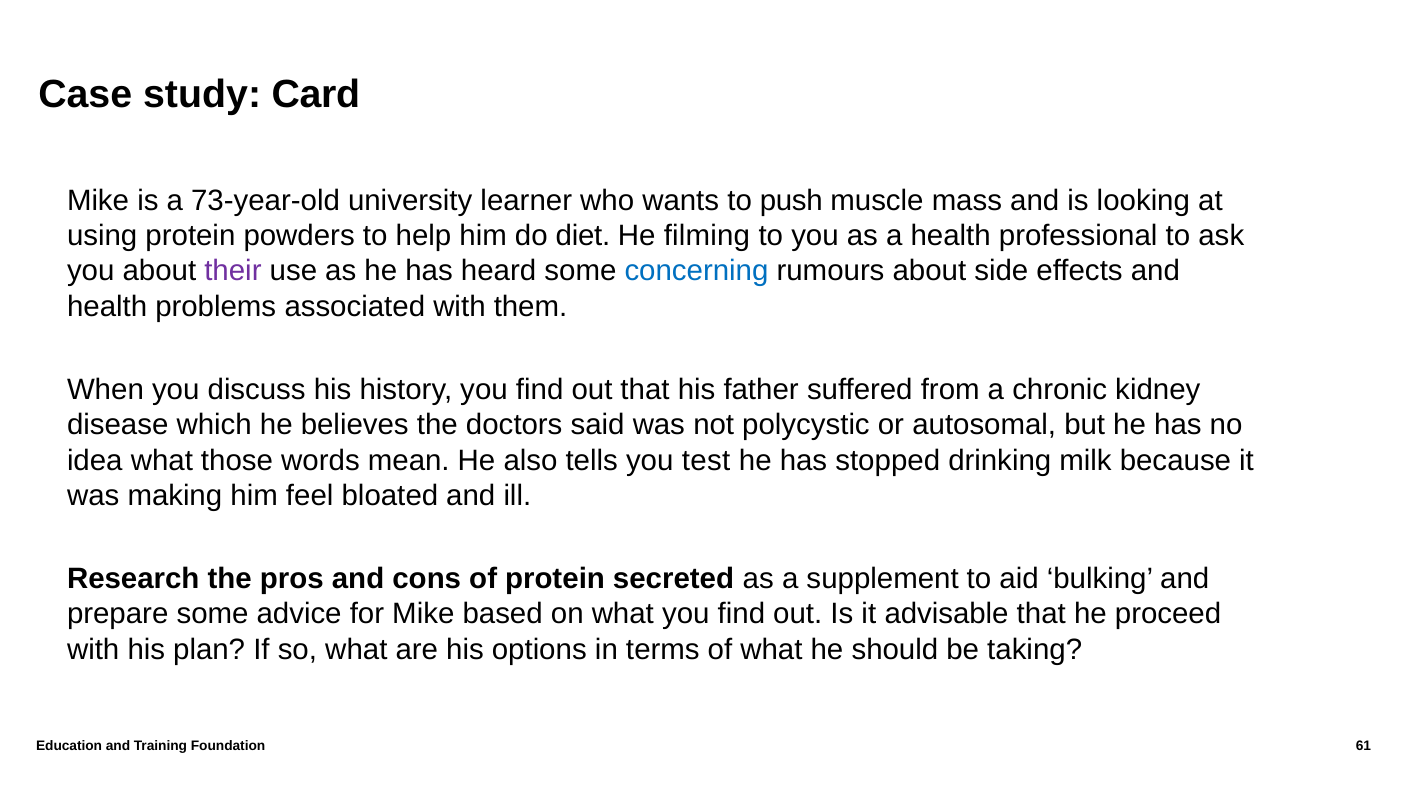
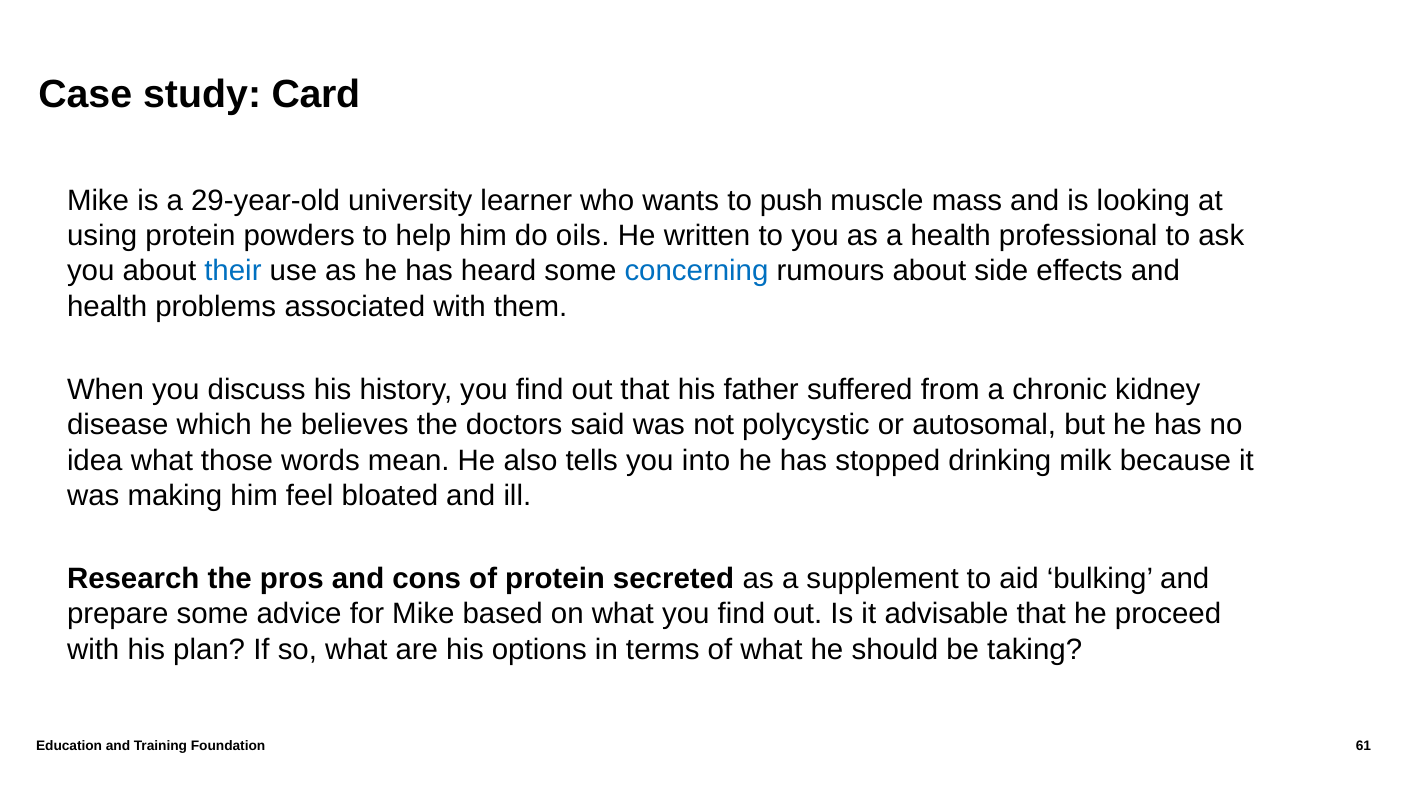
73-year-old: 73-year-old -> 29-year-old (265, 200)
diet: diet -> oils (583, 236)
filming: filming -> written (707, 236)
their colour: purple -> blue (233, 271)
test: test -> into (706, 461)
